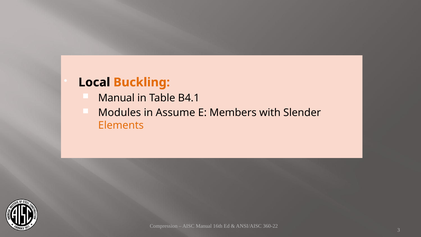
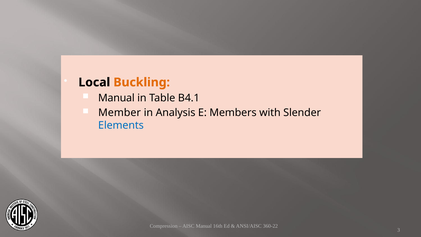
Modules: Modules -> Member (120, 113)
Assume: Assume -> Analysis (176, 113)
Elements colour: orange -> blue (121, 125)
